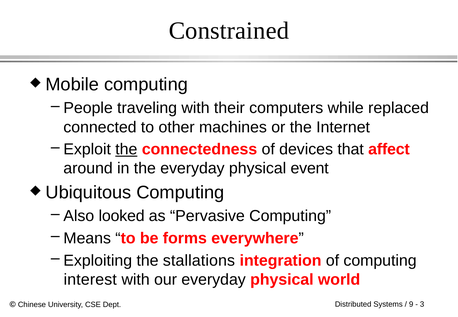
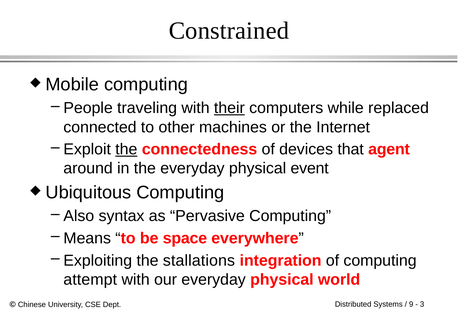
their underline: none -> present (229, 108)
affect: affect -> agent (389, 149)
looked: looked -> syntax (122, 216)
forms: forms -> space (185, 238)
interest: interest -> attempt (90, 280)
